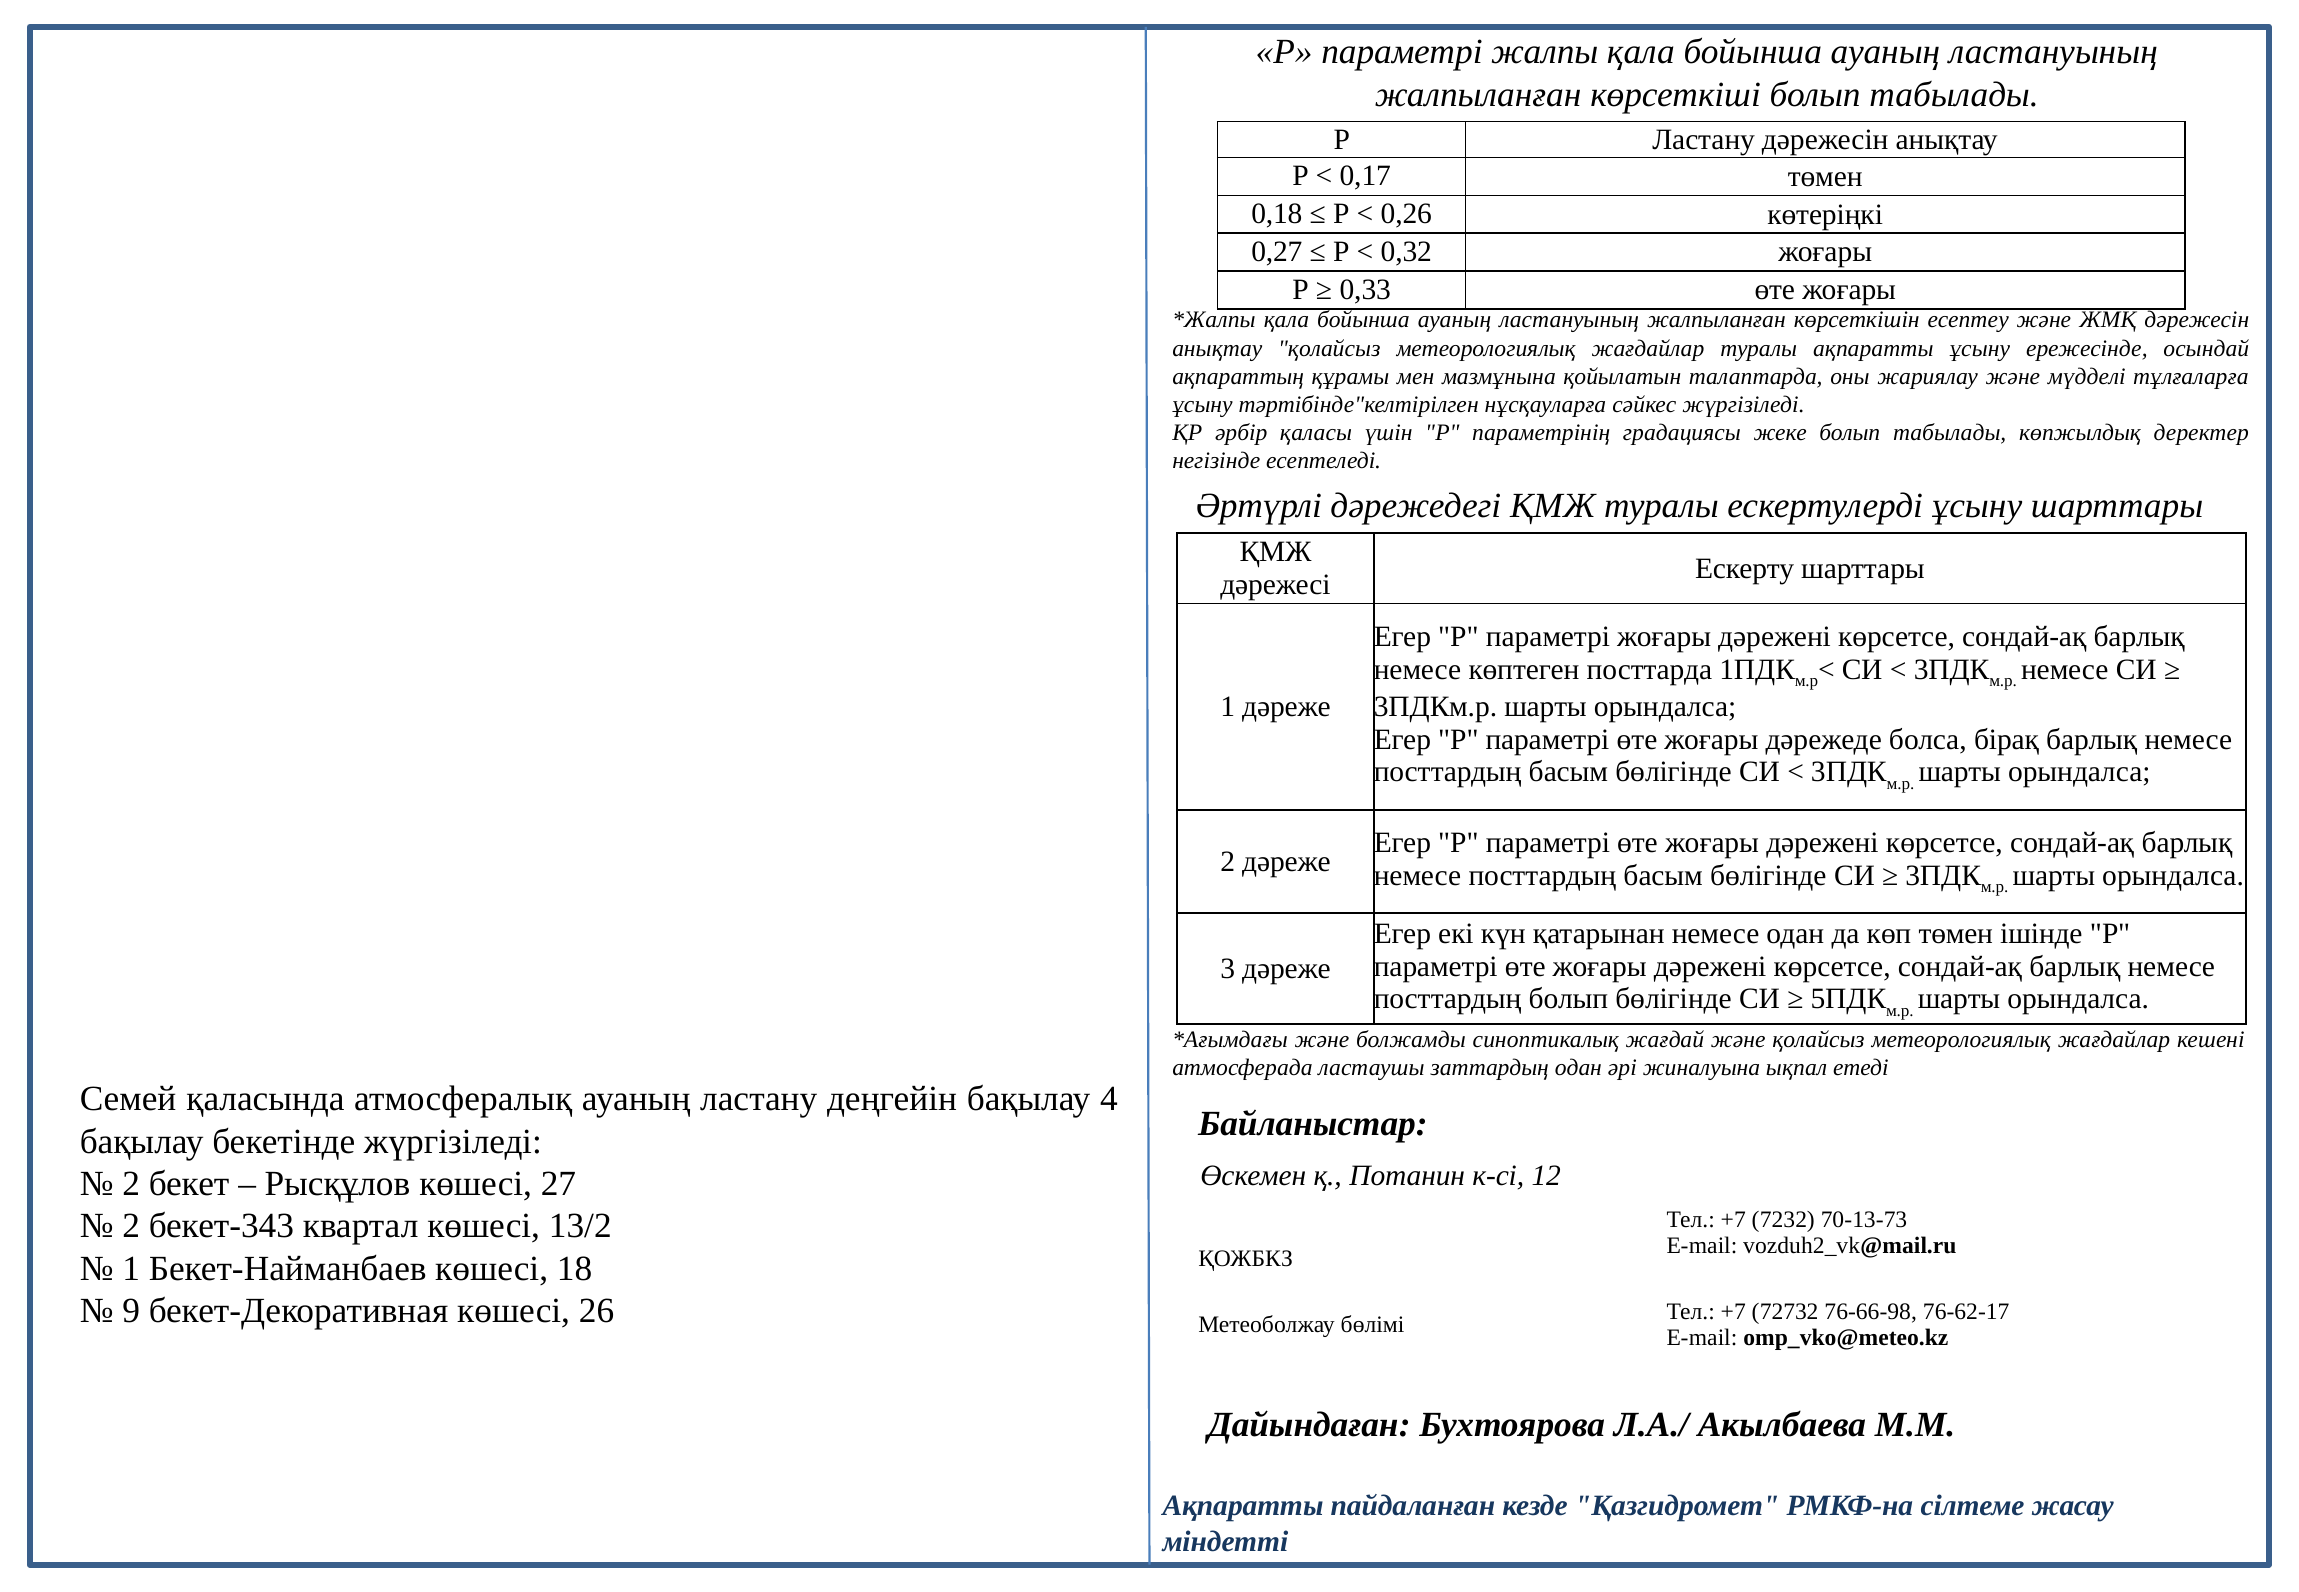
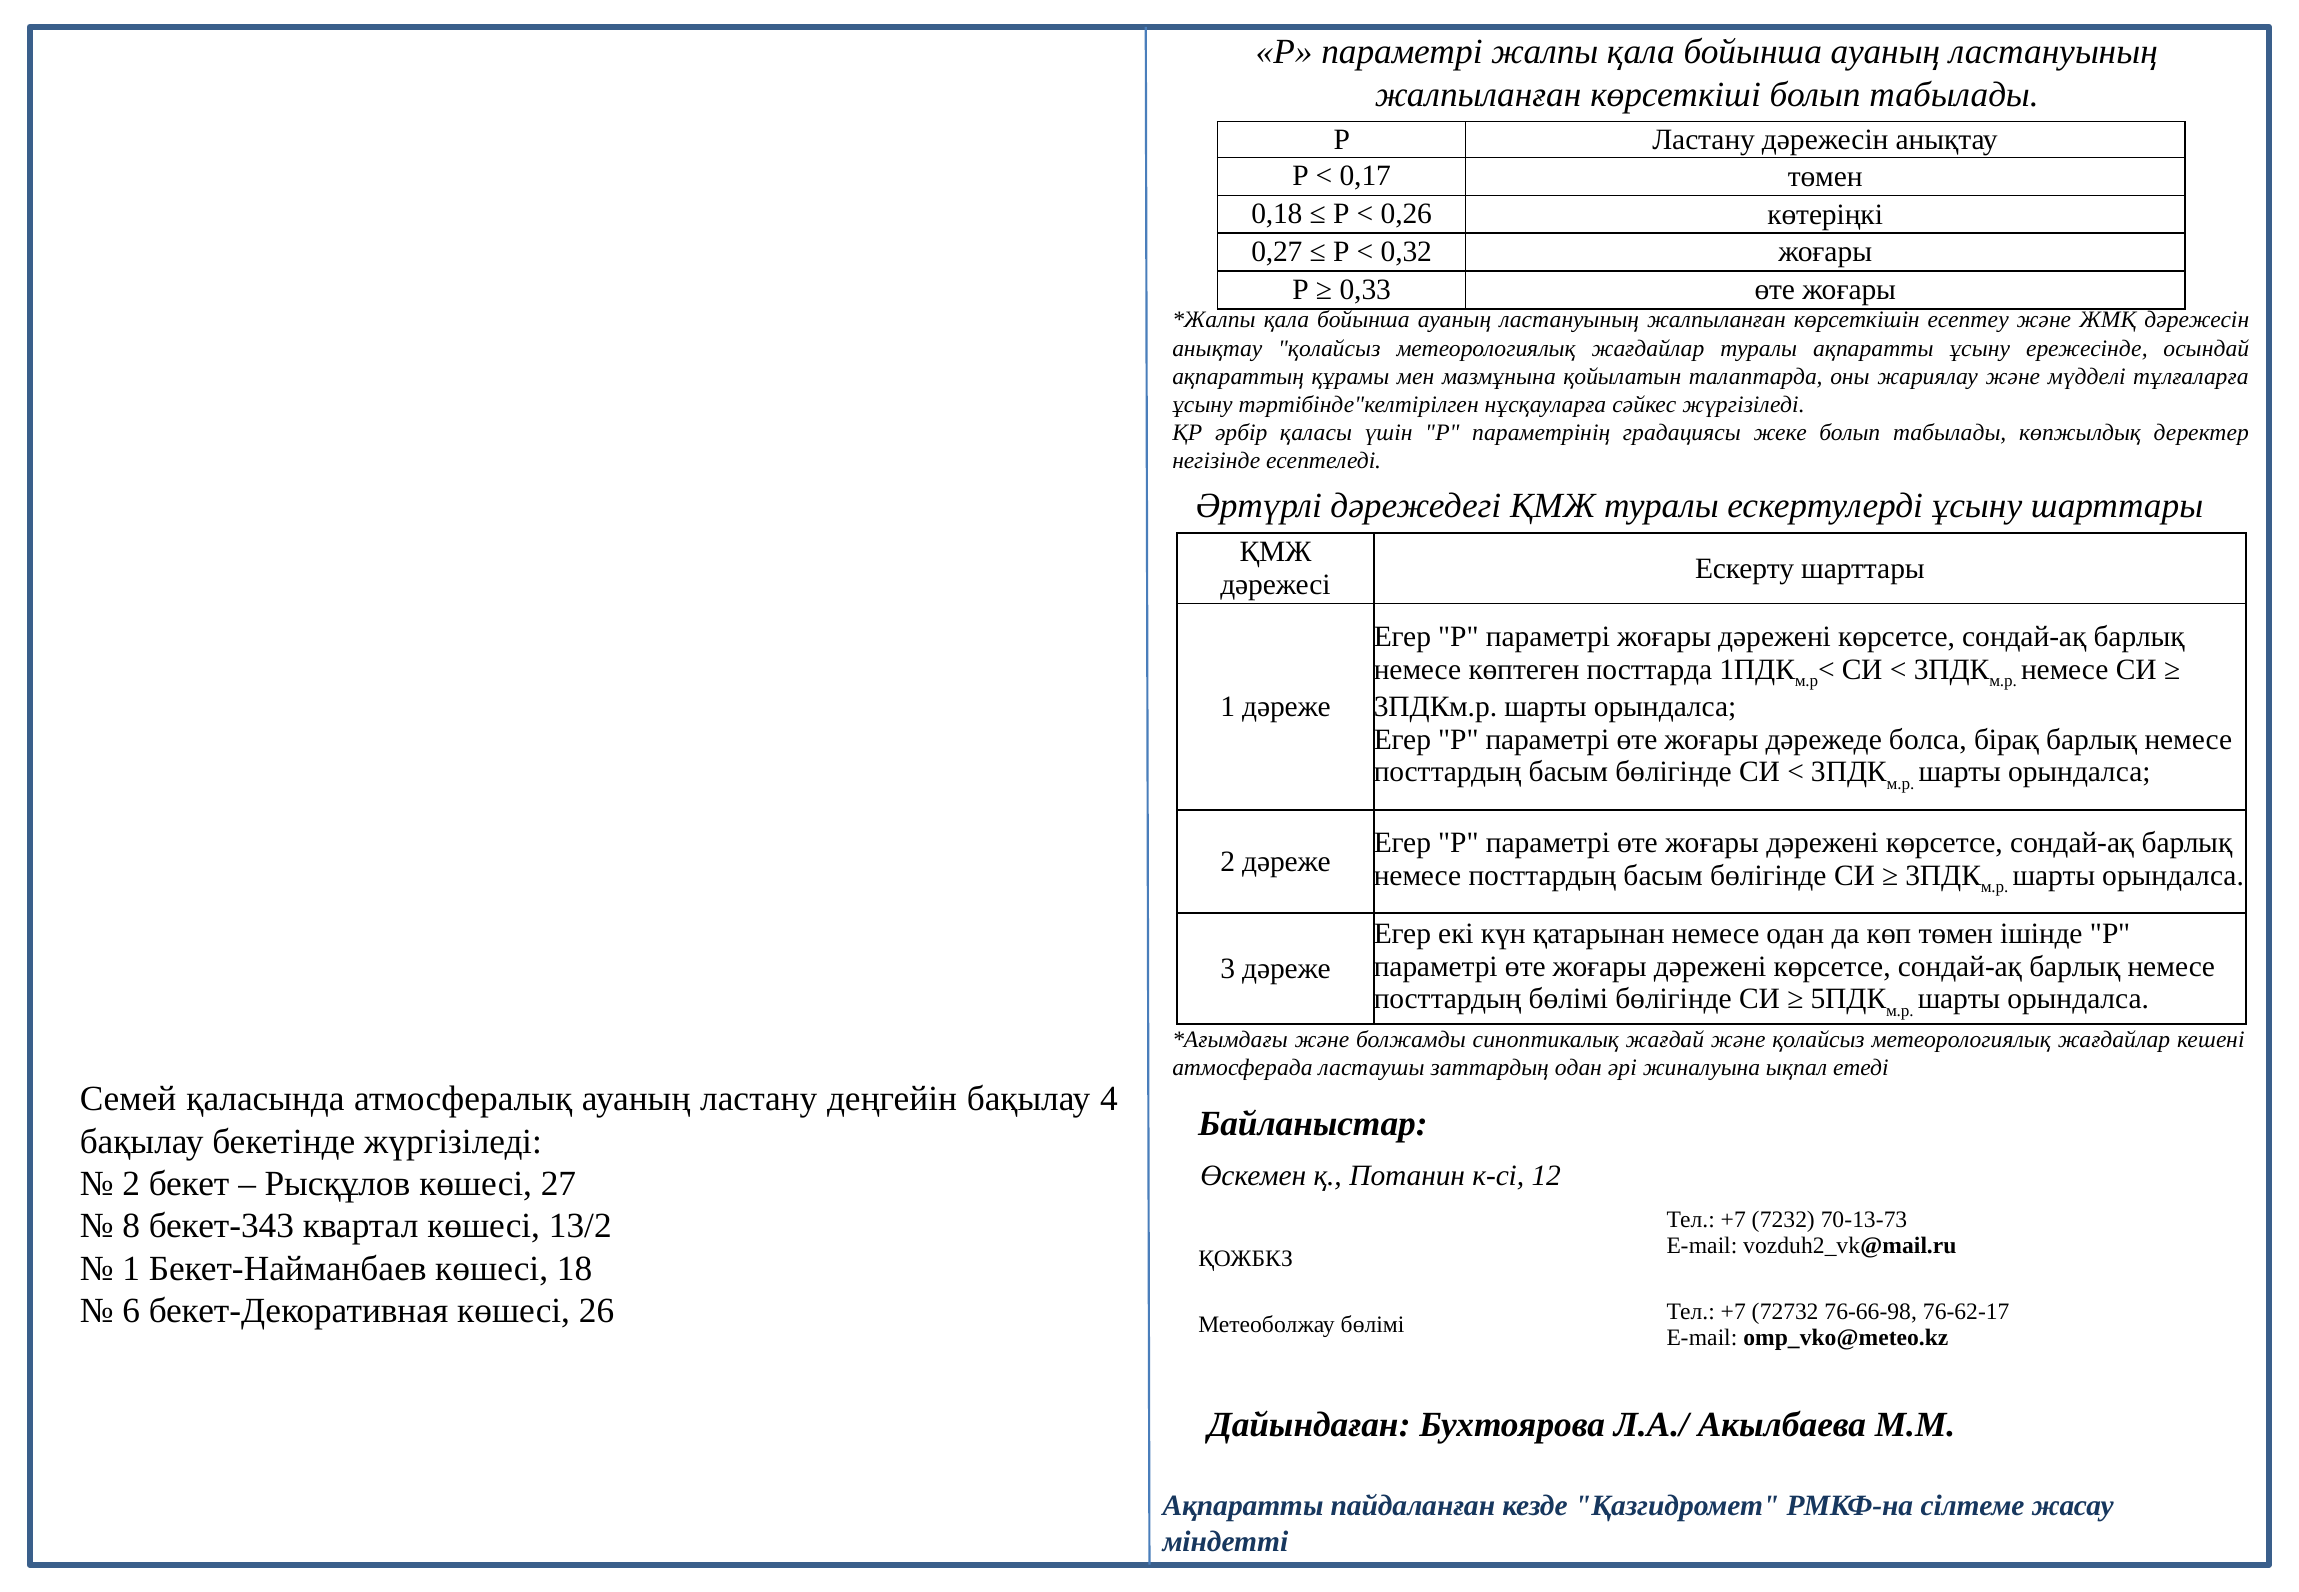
посттардың болып: болып -> бөлімі (1568, 999)
2: 2 -> 8 (131, 1226)
9: 9 -> 6 (131, 1311)
